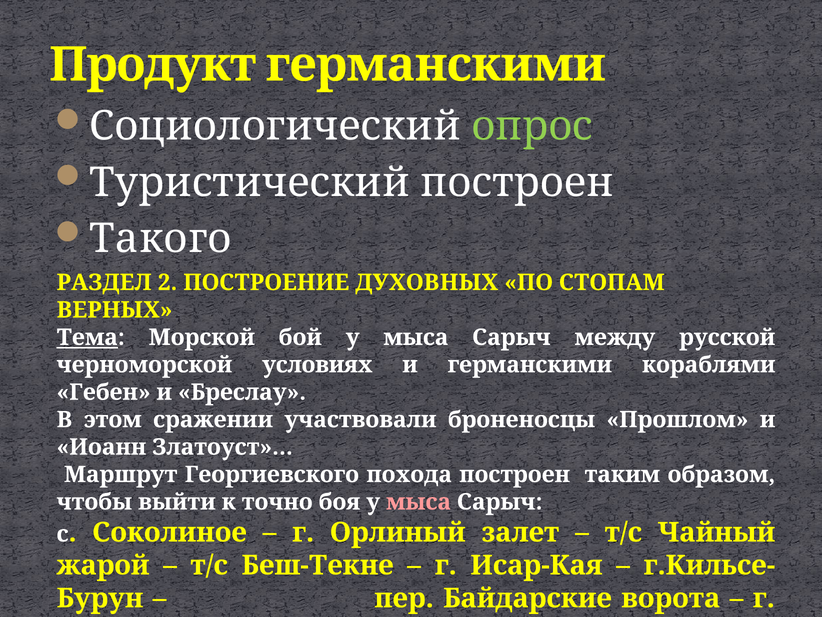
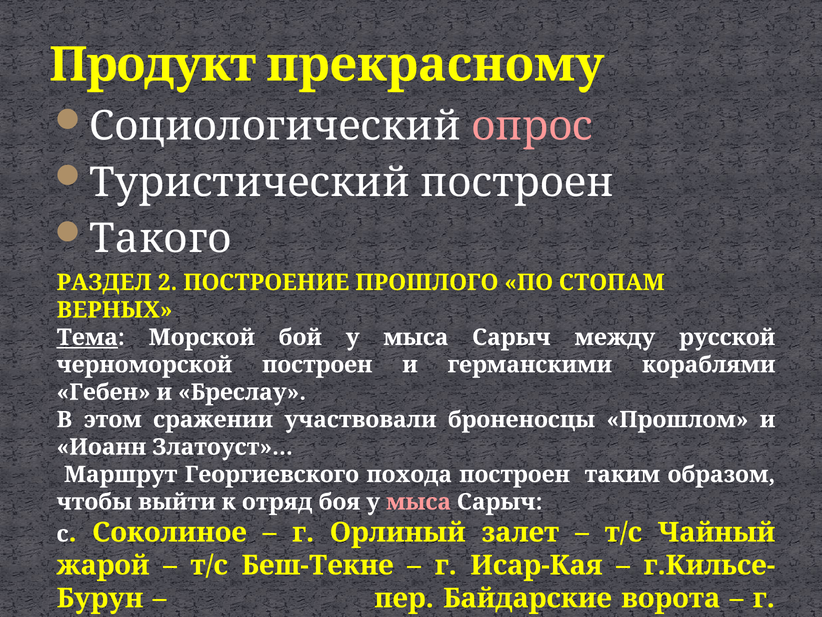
Продукт германскими: германскими -> прекрасному (435, 65)
опрос colour: light green -> pink (532, 126)
ДУХОВНЫХ: ДУХОВНЫХ -> ПРОШЛОГО (427, 282)
черноморской условиях: условиях -> построен (317, 365)
точно: точно -> отряд (277, 502)
